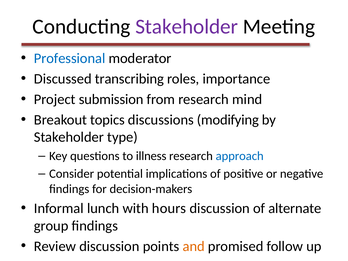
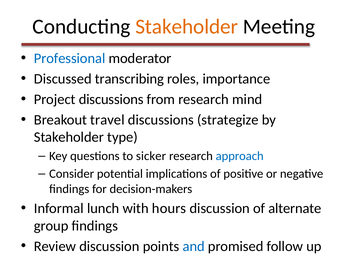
Stakeholder colour: purple -> orange (187, 27)
Project submission: submission -> discussions (111, 99)
topics: topics -> travel (107, 120)
modifying: modifying -> strategize (228, 120)
illness: illness -> sicker (151, 156)
and colour: orange -> blue (194, 246)
